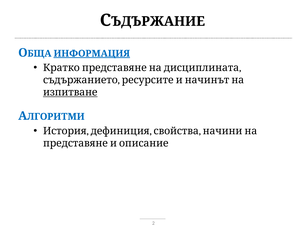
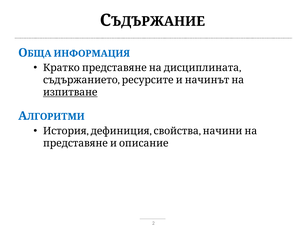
ИНФОРМАЦИЯ underline: present -> none (92, 53)
